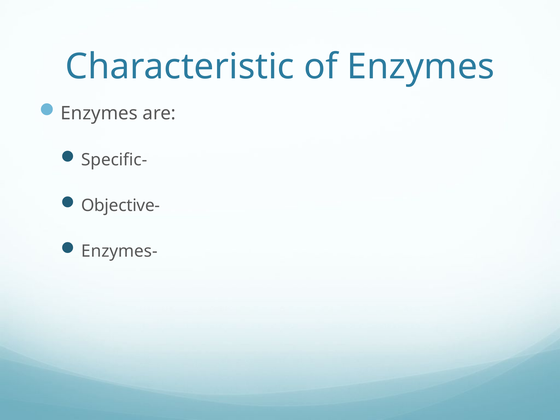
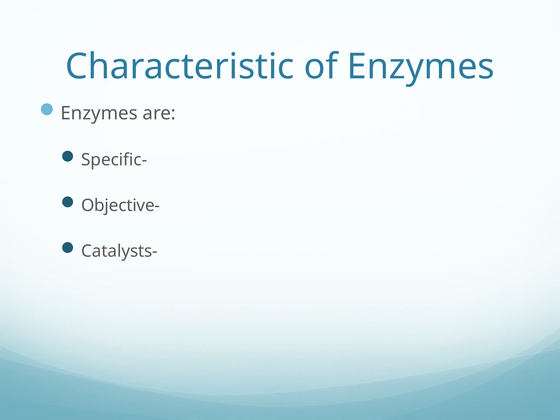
Enzymes-: Enzymes- -> Catalysts- (120, 251)
